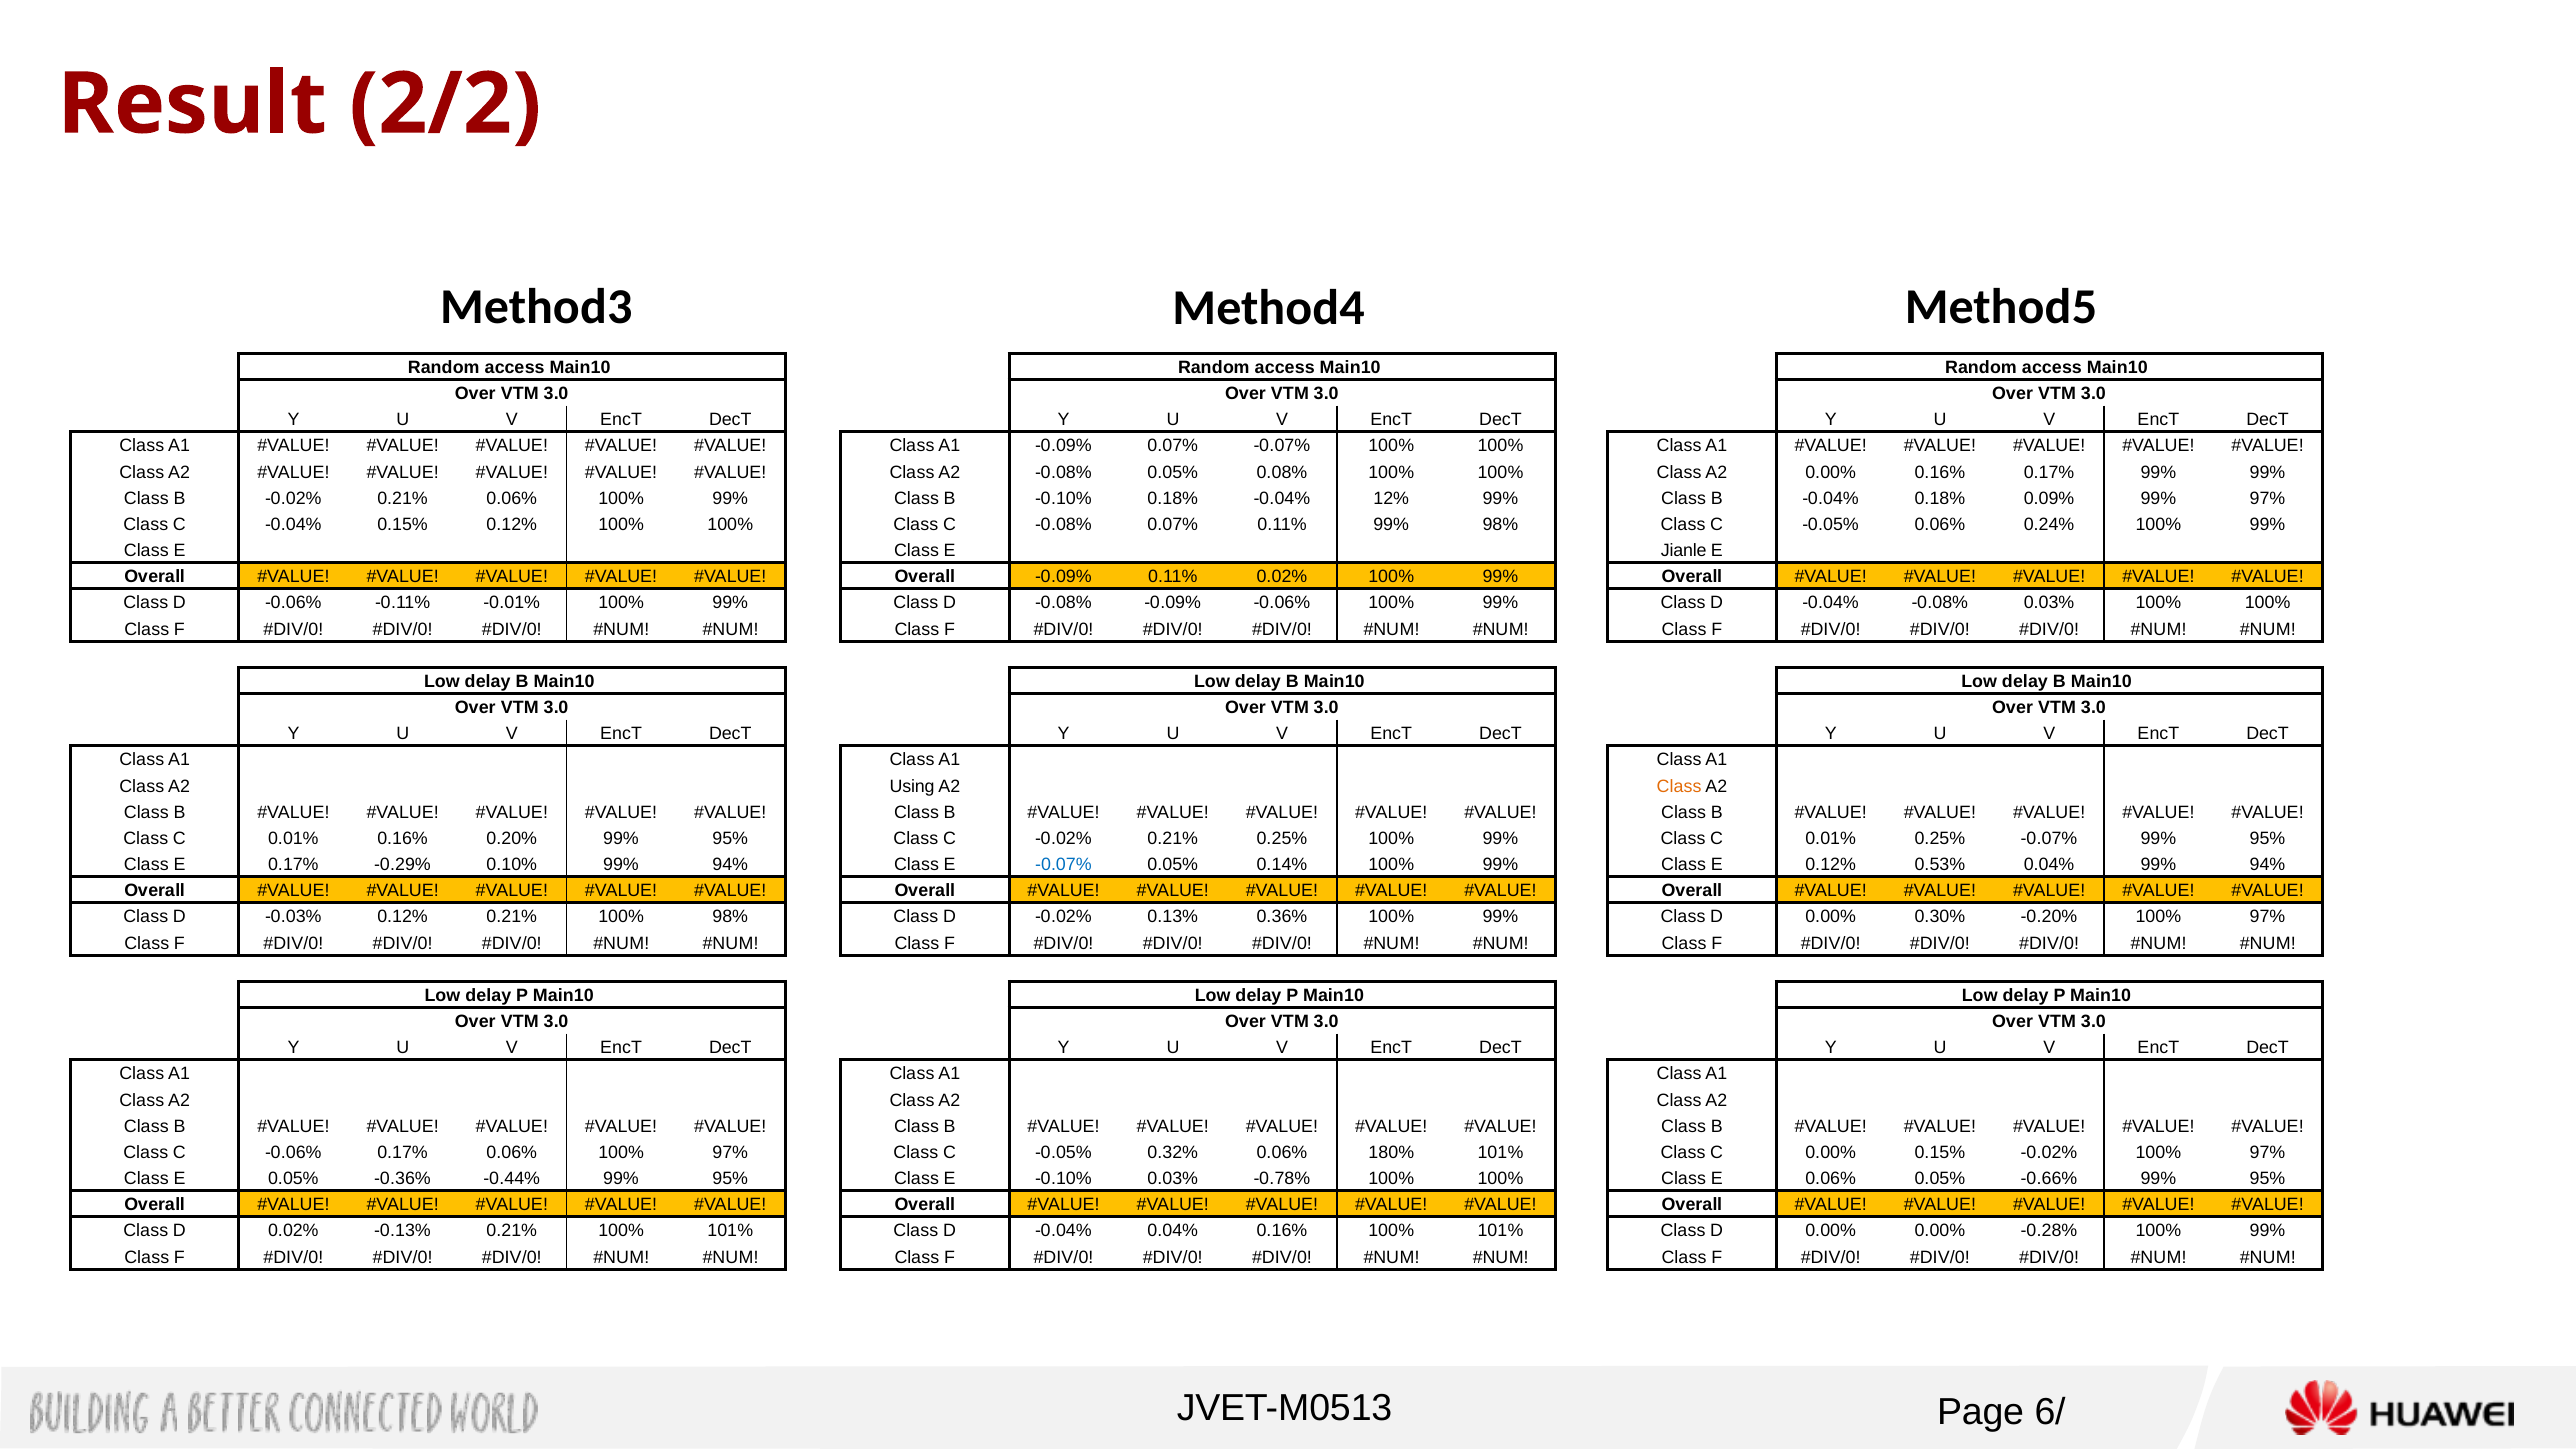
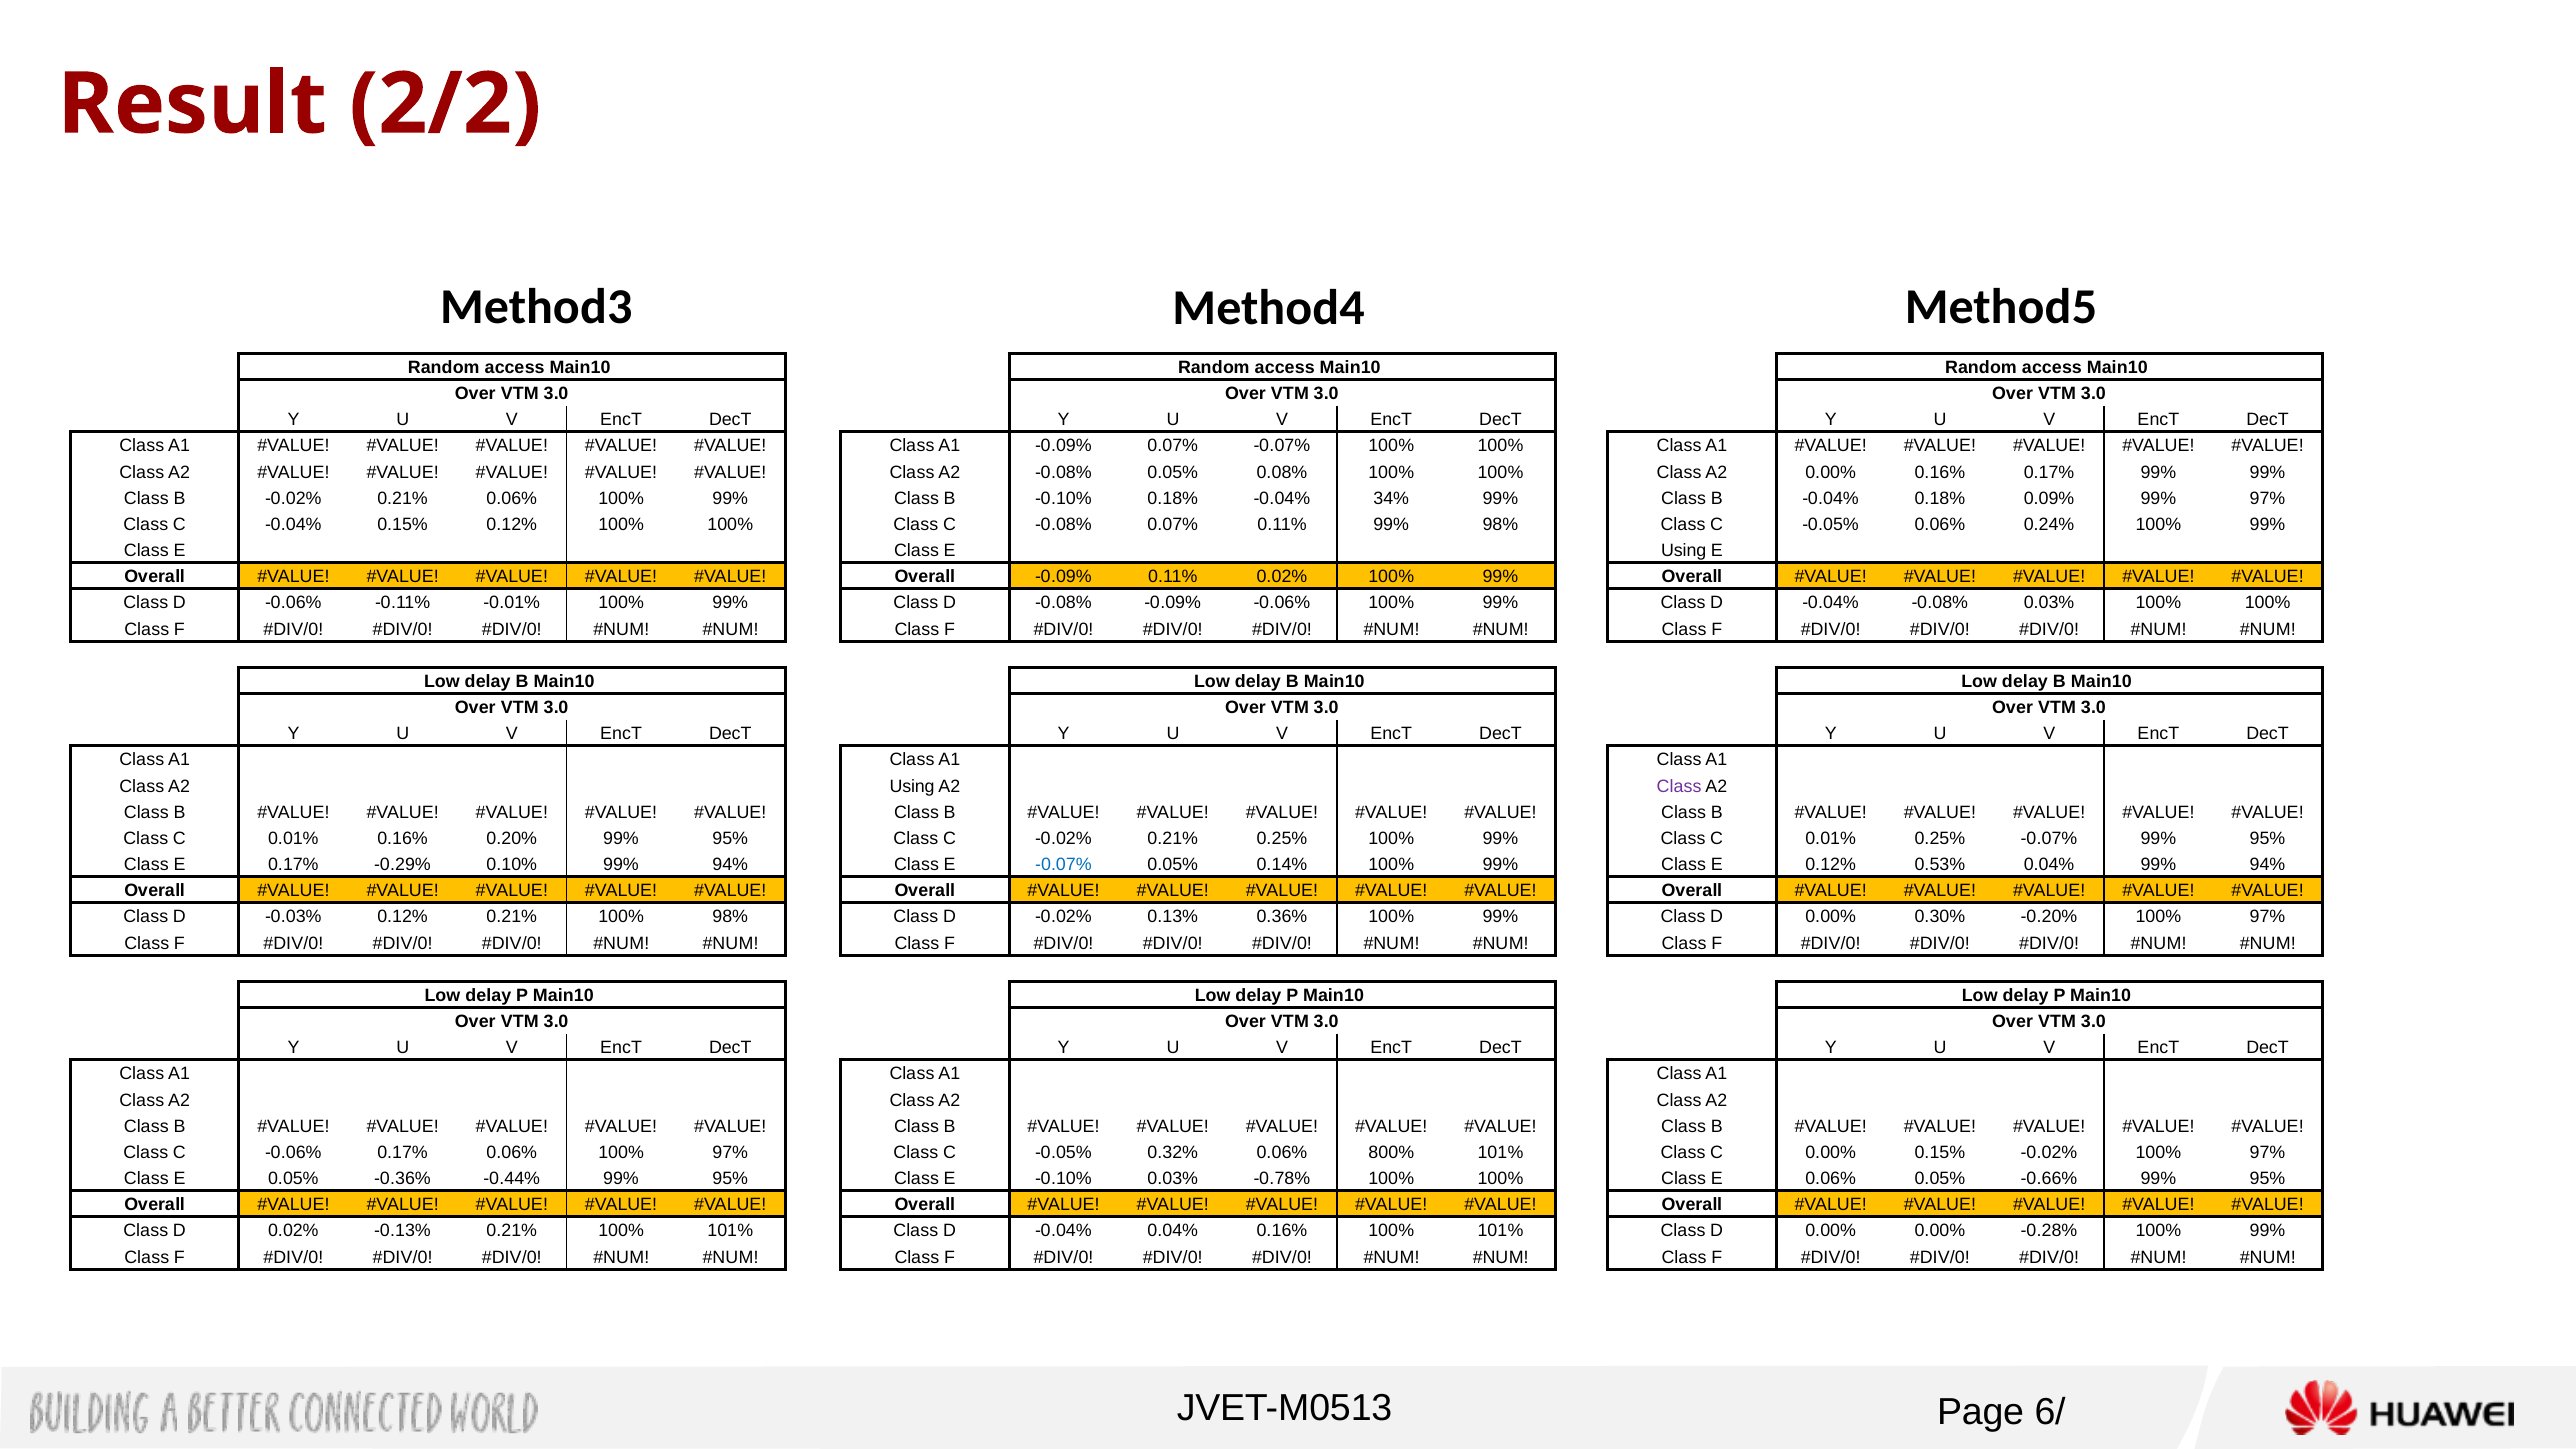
12%: 12% -> 34% (1391, 498)
Jianle: Jianle -> Using (1684, 551)
Class colour: orange -> purple (1679, 786)
180%: 180% -> 800% (1391, 1152)
